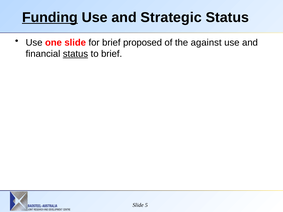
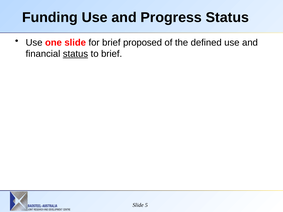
Funding underline: present -> none (50, 17)
Strategic: Strategic -> Progress (171, 17)
against: against -> defined (206, 43)
